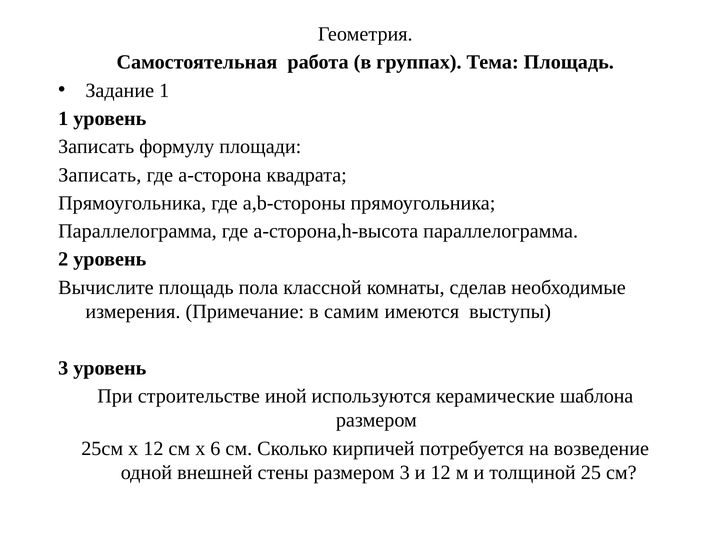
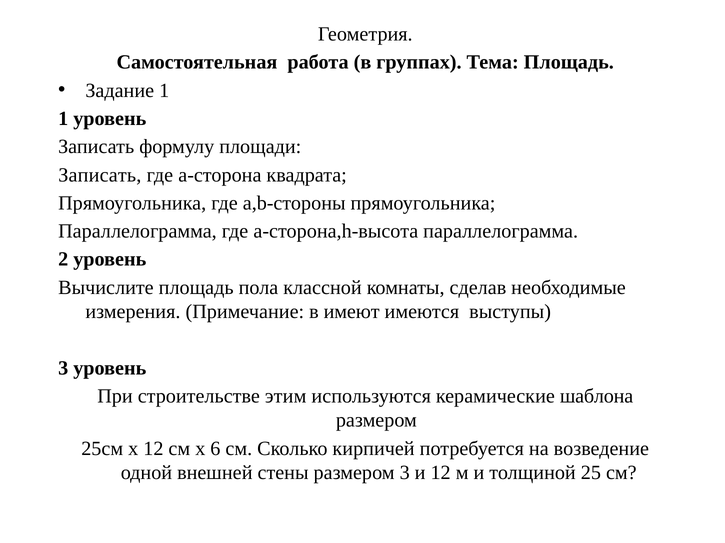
самим: самим -> имеют (352, 312)
иной: иной -> этим (286, 397)
